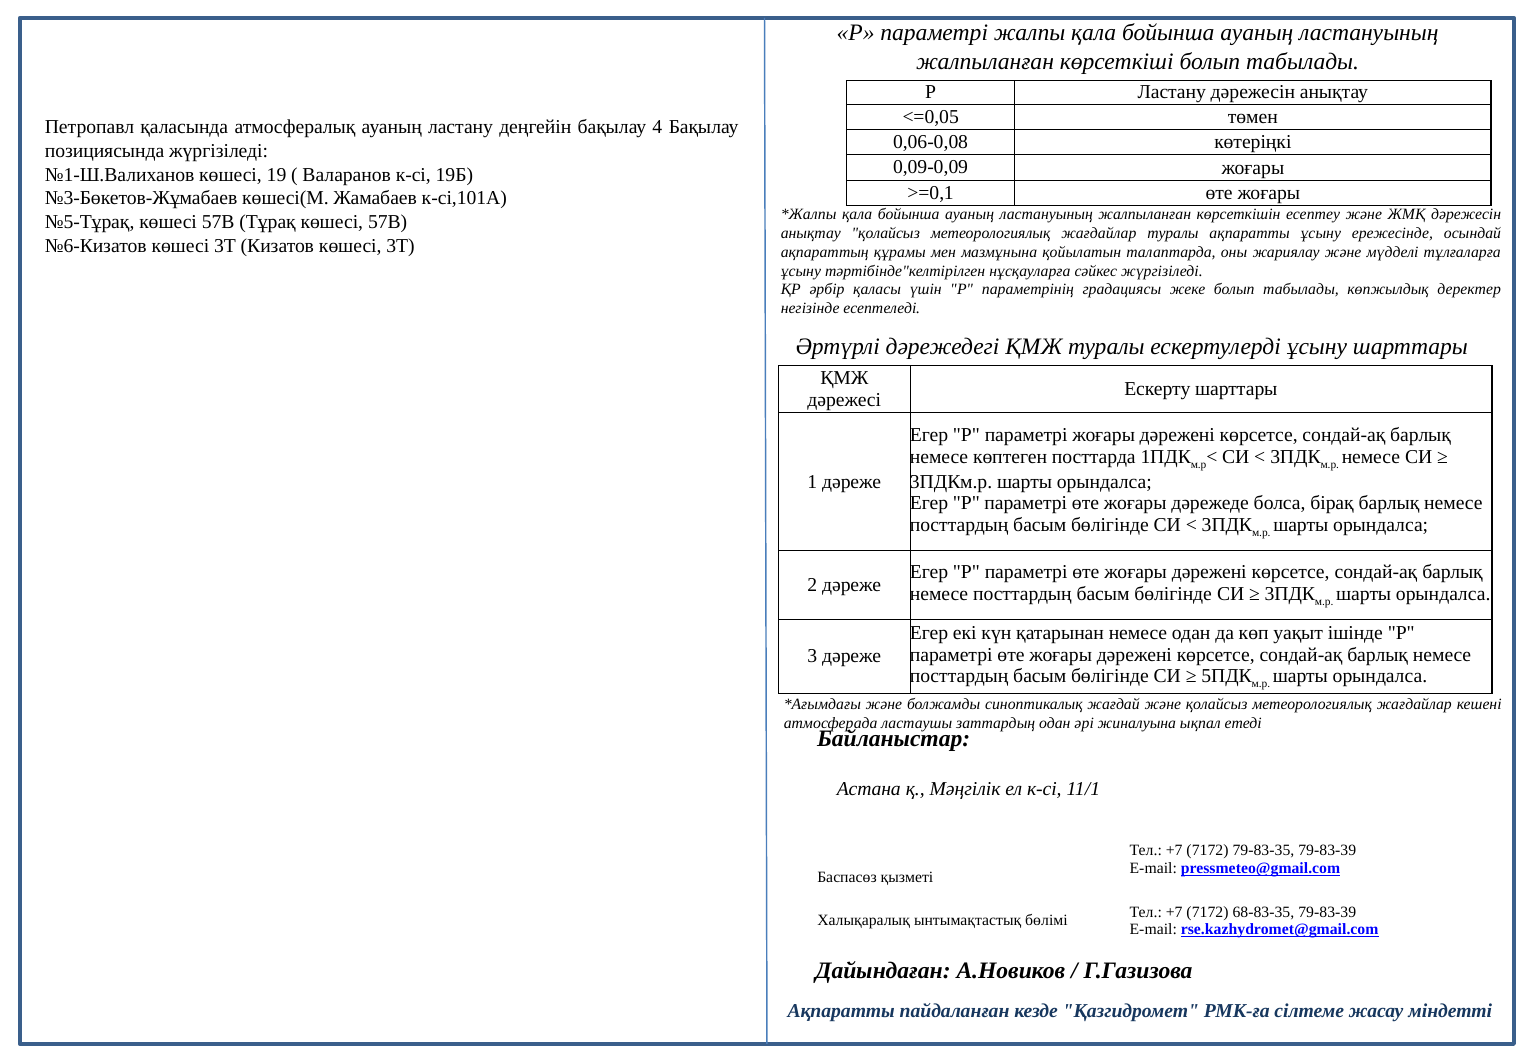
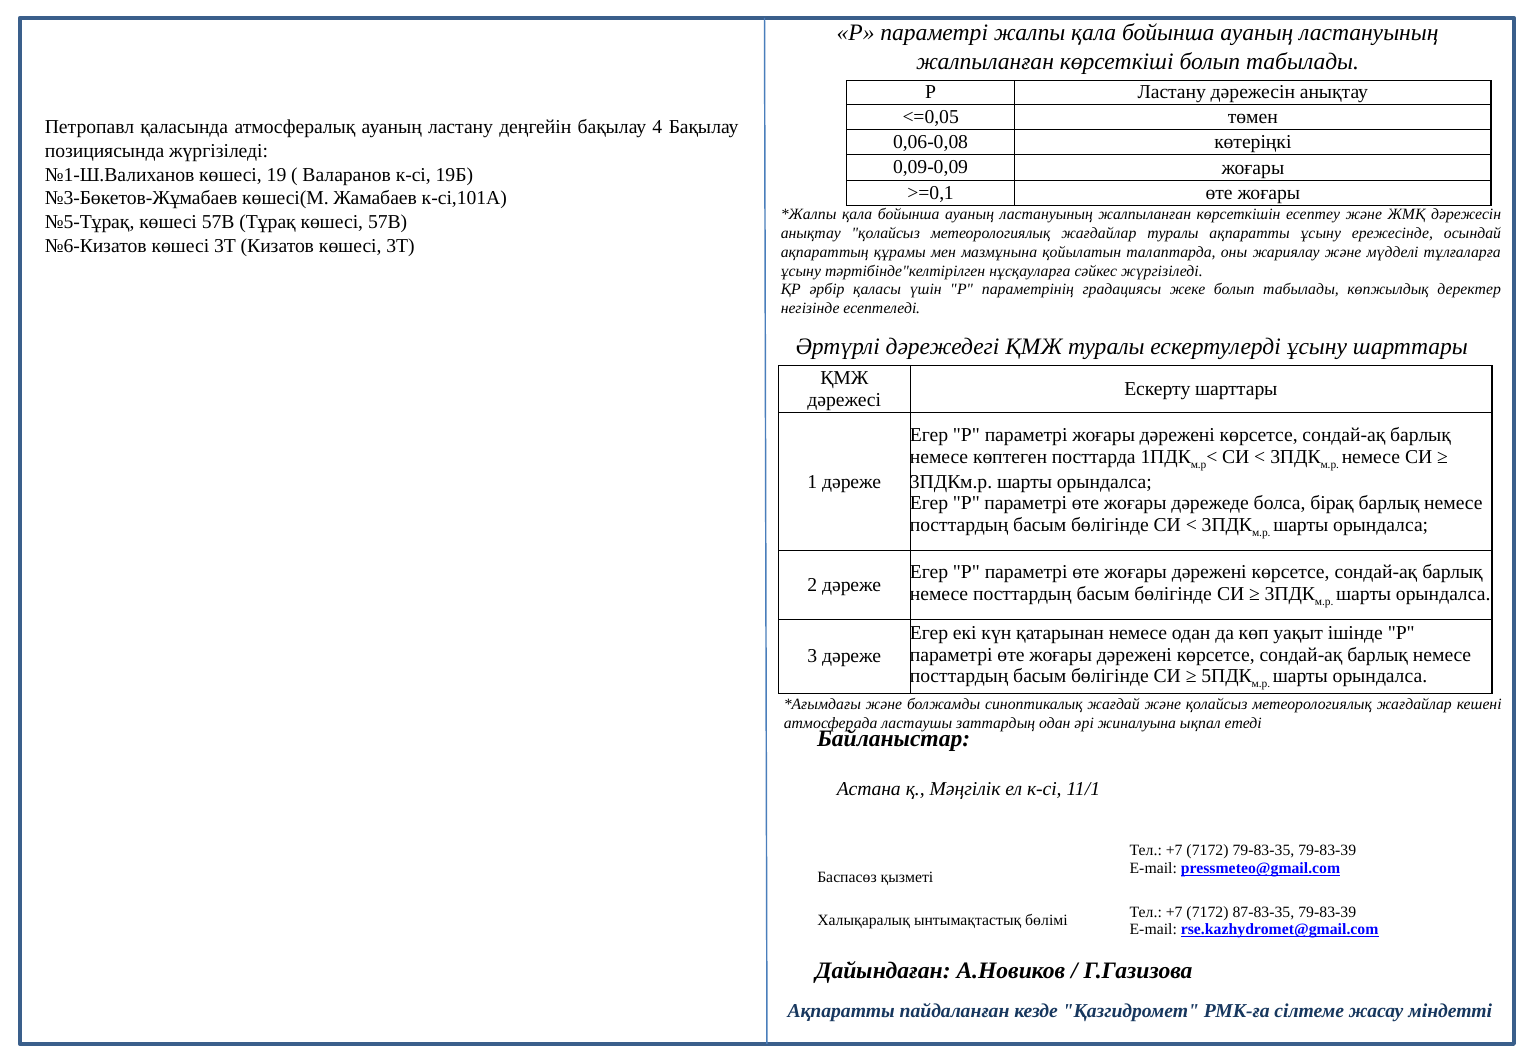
68-83-35: 68-83-35 -> 87-83-35 (1263, 912)
